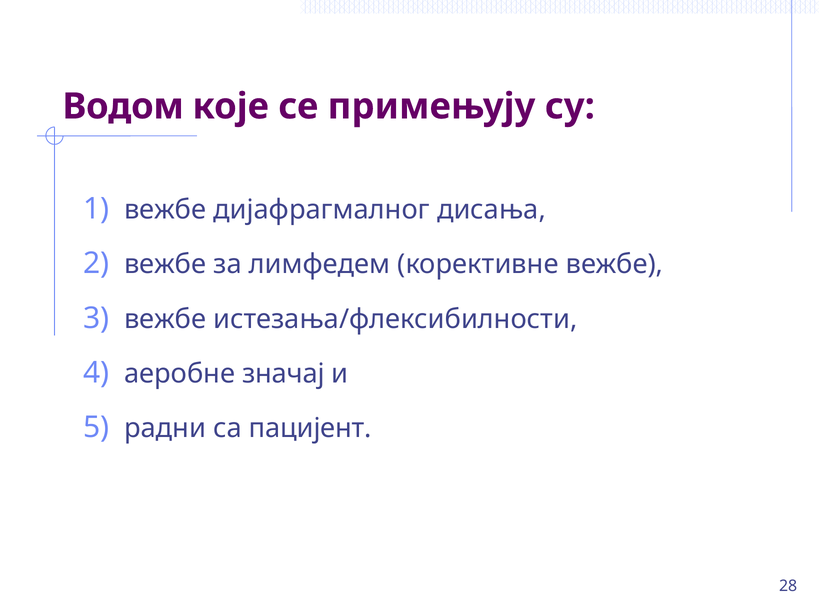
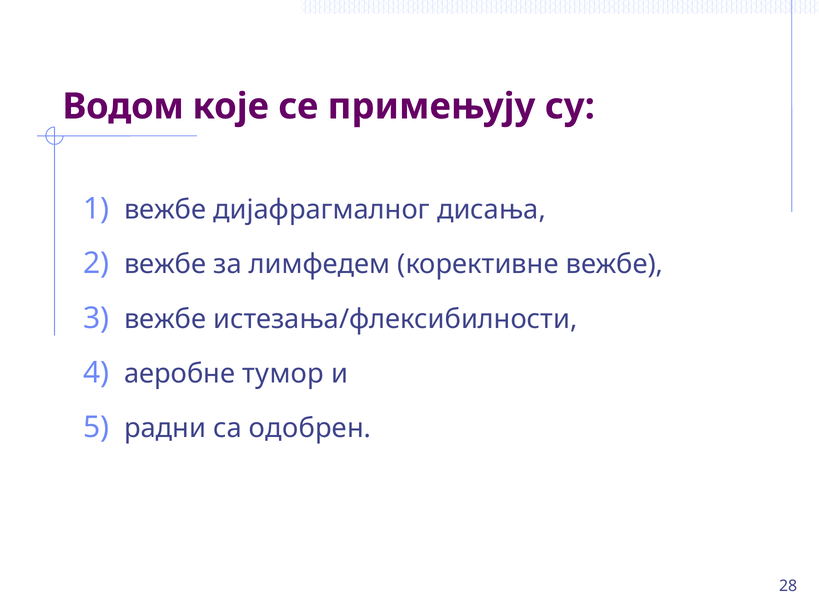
значај: значај -> тумор (283, 373)
пацијент: пацијент -> одобрен (310, 428)
